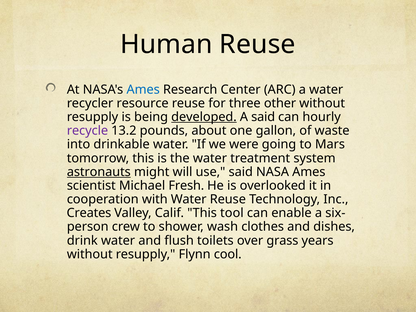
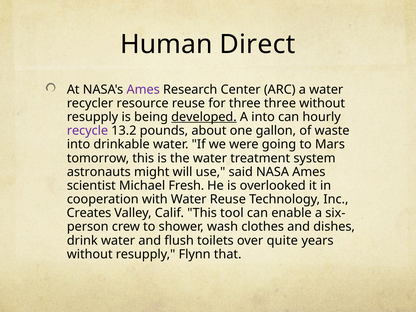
Human Reuse: Reuse -> Direct (257, 44)
Ames colour: blue -> purple (143, 90)
three other: other -> three (280, 103)
A said: said -> into (263, 117)
astronauts underline: present -> none (99, 172)
grass: grass -> quite (282, 241)
cool: cool -> that (228, 254)
